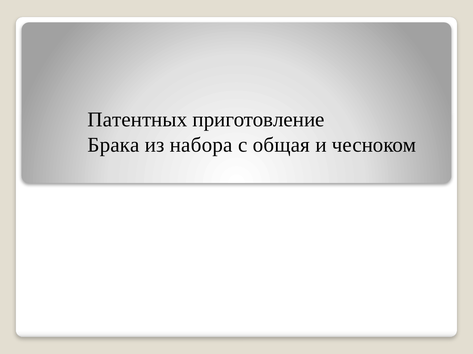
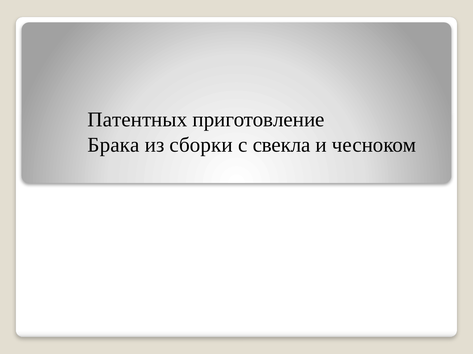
набора: набора -> сборки (201, 145)
общая: общая -> свекла (282, 145)
